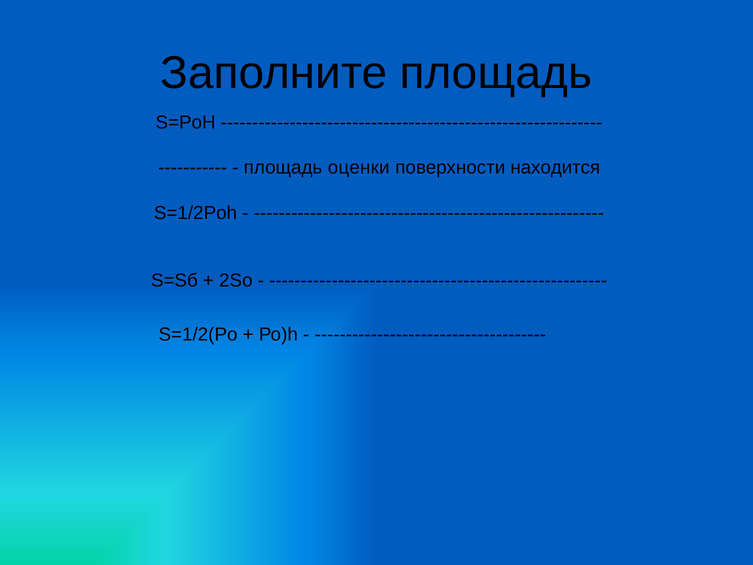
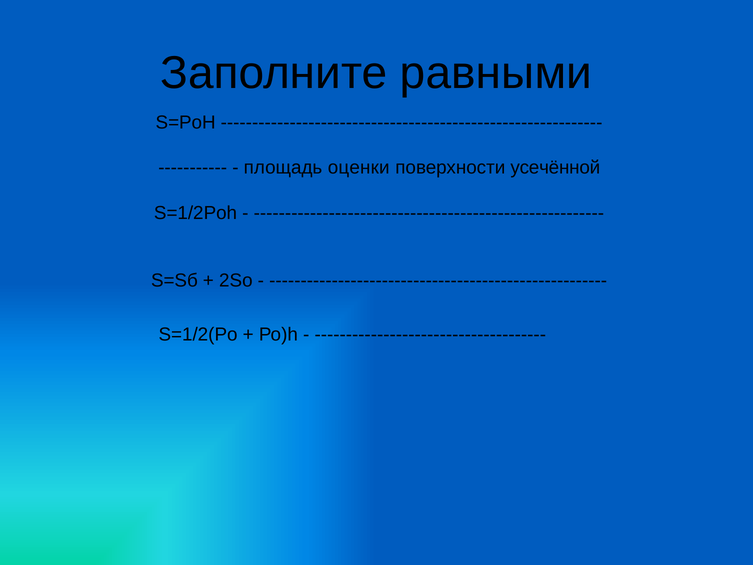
Заполните площадь: площадь -> равными (496, 73)
находится: находится -> усечённой (555, 168)
